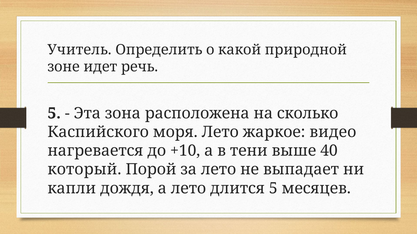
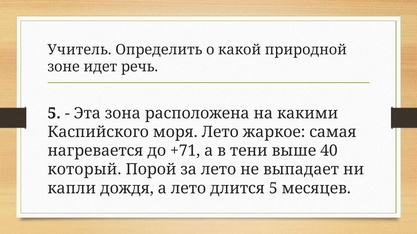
сколько: сколько -> какими (308, 114)
видео: видео -> самая (333, 132)
+10: +10 -> +71 (185, 151)
